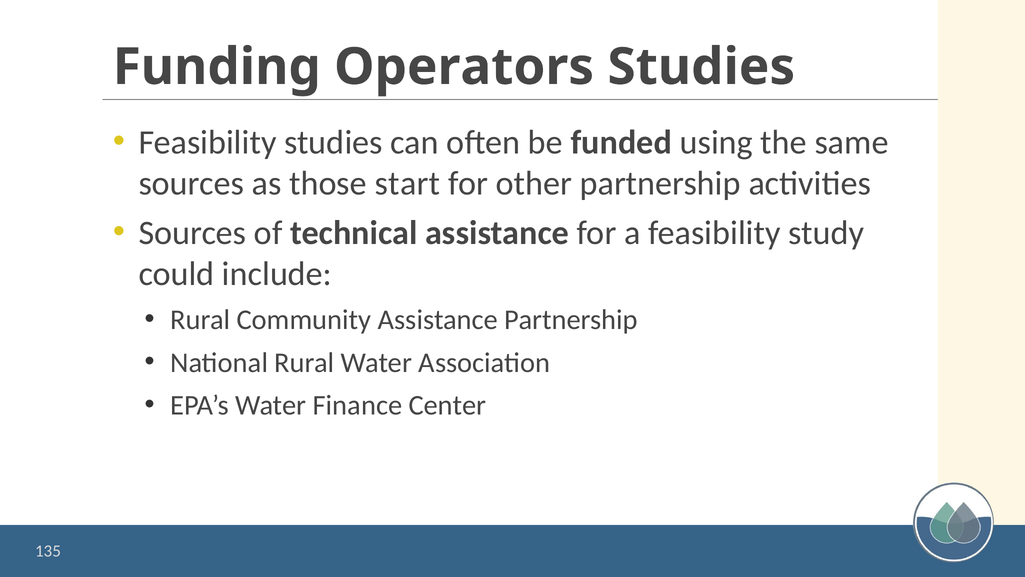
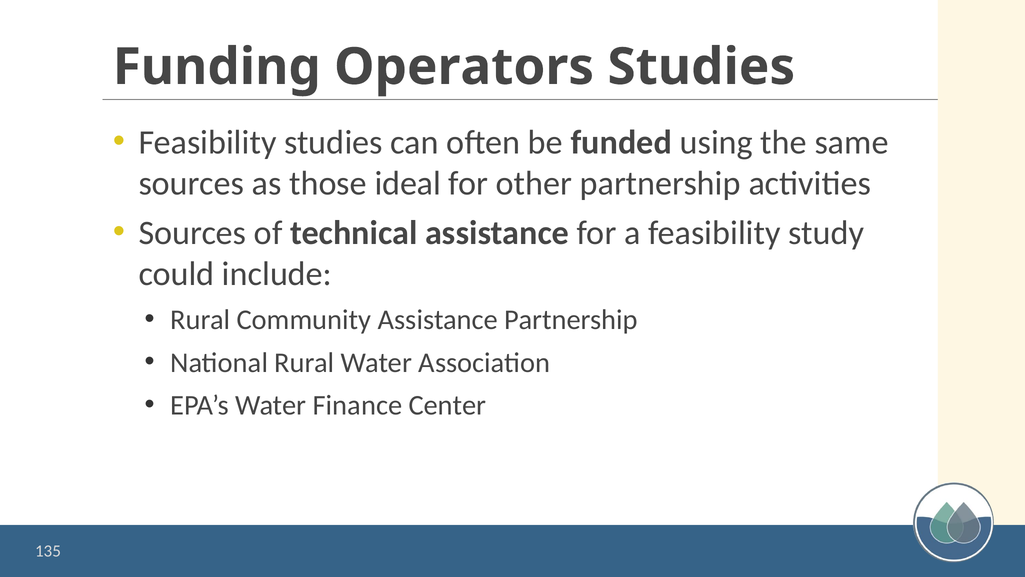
start: start -> ideal (408, 183)
